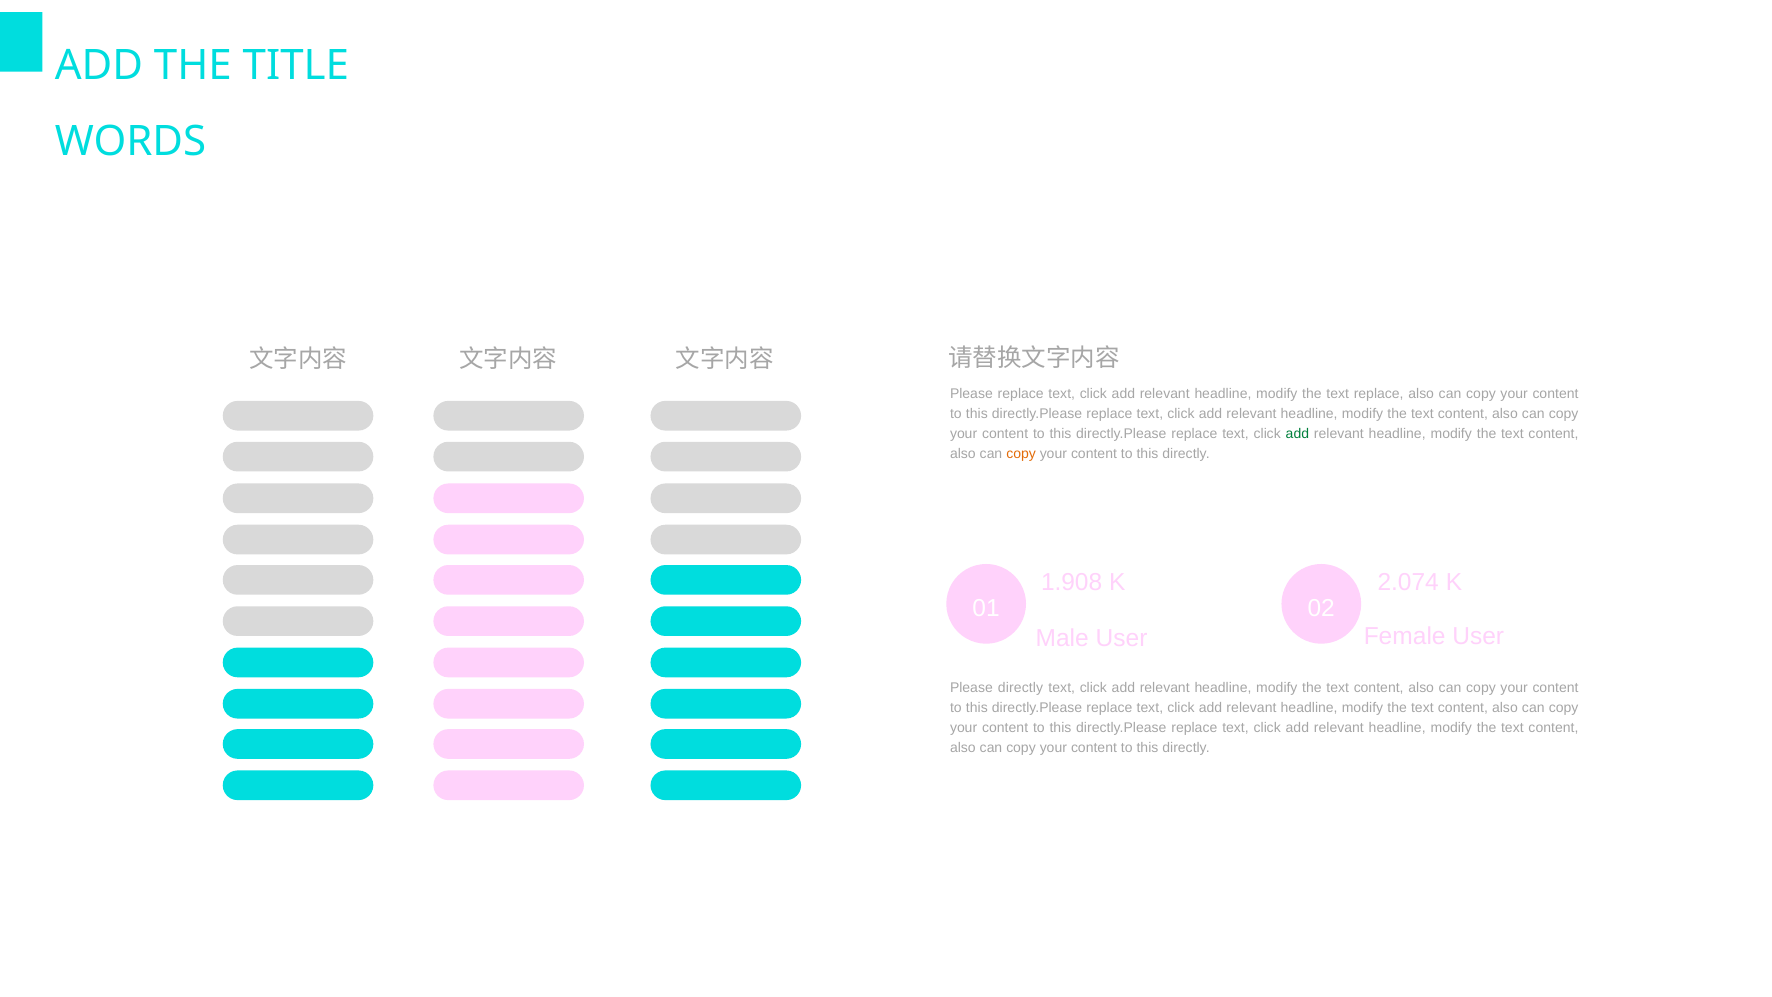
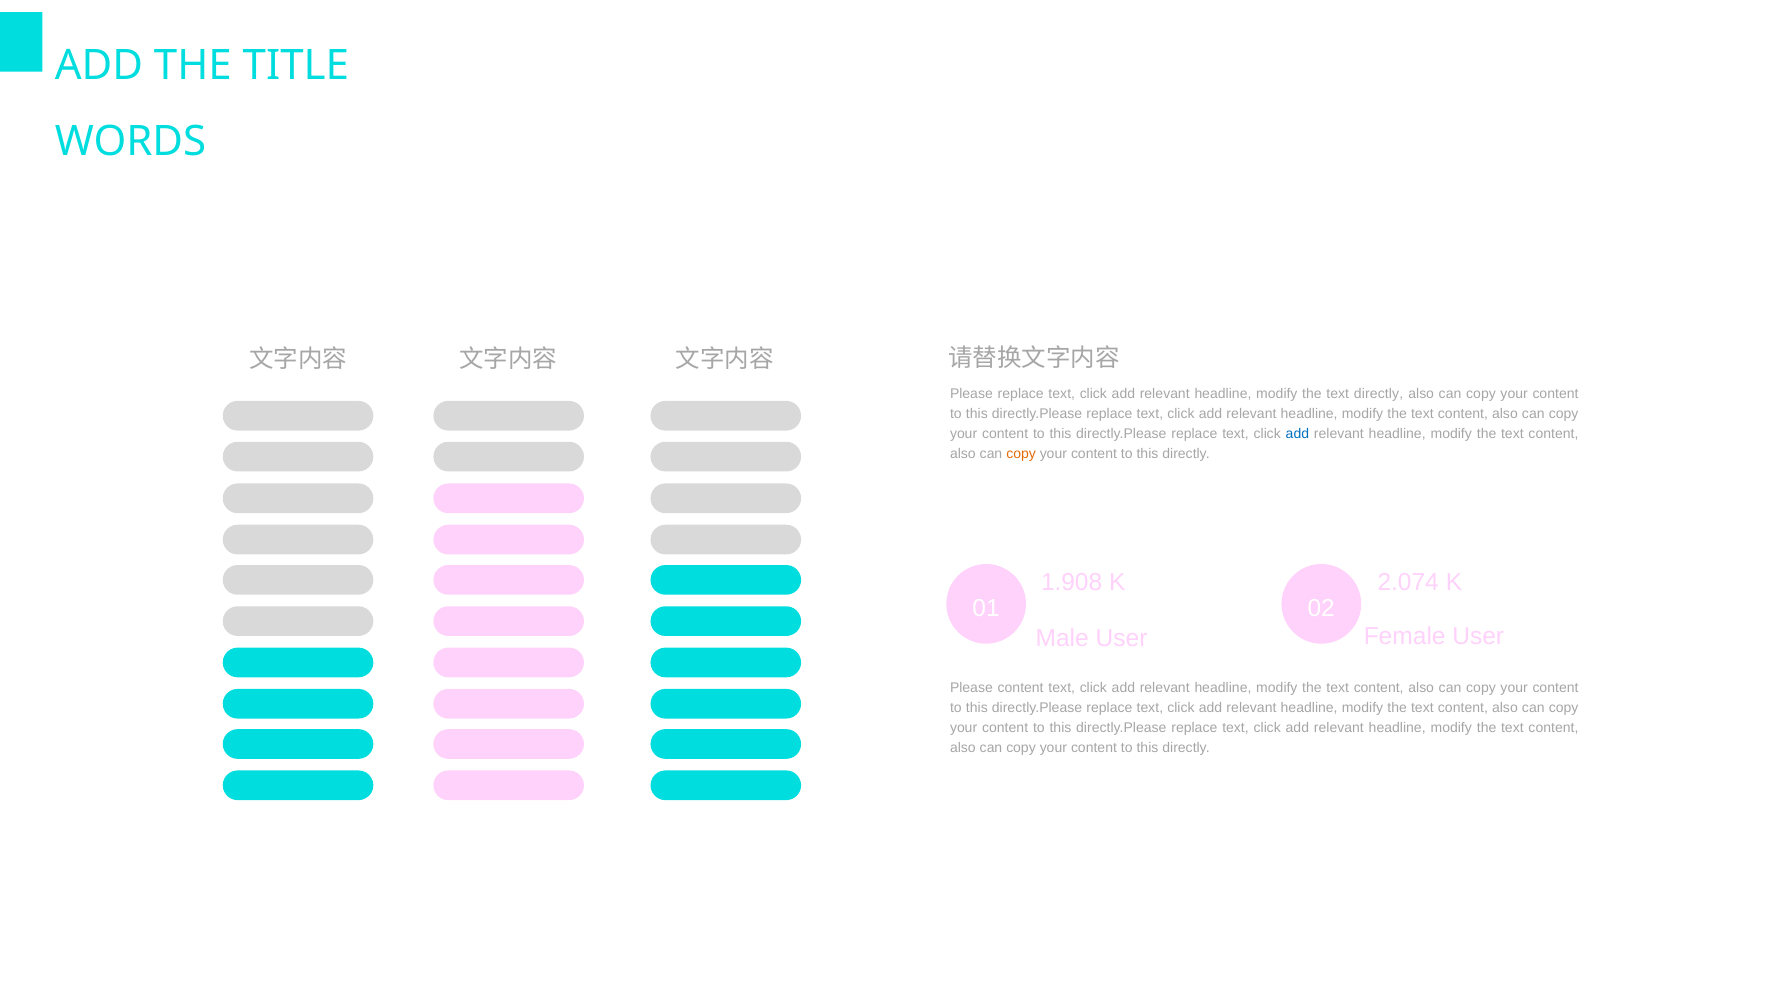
text replace: replace -> directly (1379, 393)
add colour: green -> blue (1297, 434)
Please directly: directly -> content (1021, 687)
